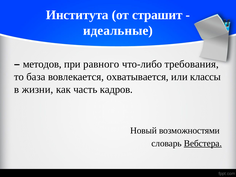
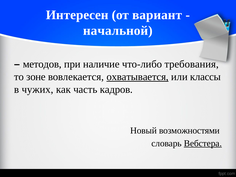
Института: Института -> Интересен (77, 15)
страшит: страшит -> вариант (157, 15)
идеальные: идеальные -> начальной (118, 31)
равного: равного -> наличие (101, 64)
база: база -> зоне (36, 77)
охватывается underline: none -> present (138, 77)
жизни: жизни -> чужих (38, 89)
